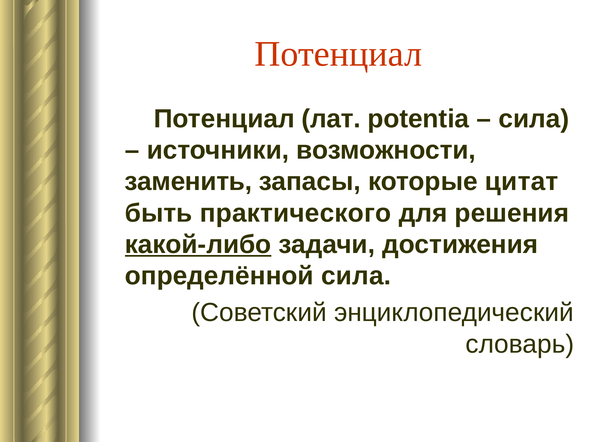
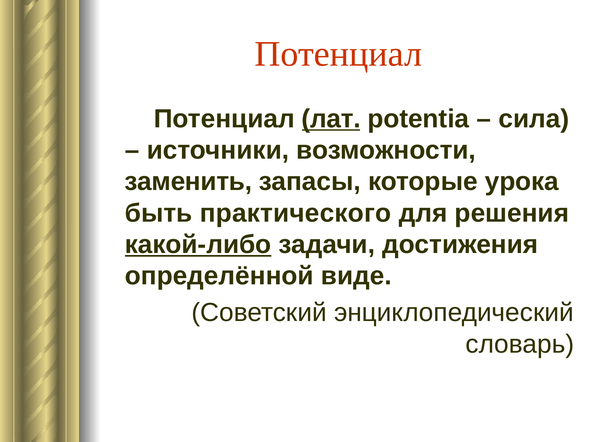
лат underline: none -> present (331, 119)
цитат: цитат -> урока (522, 182)
определённой сила: сила -> виде (356, 276)
